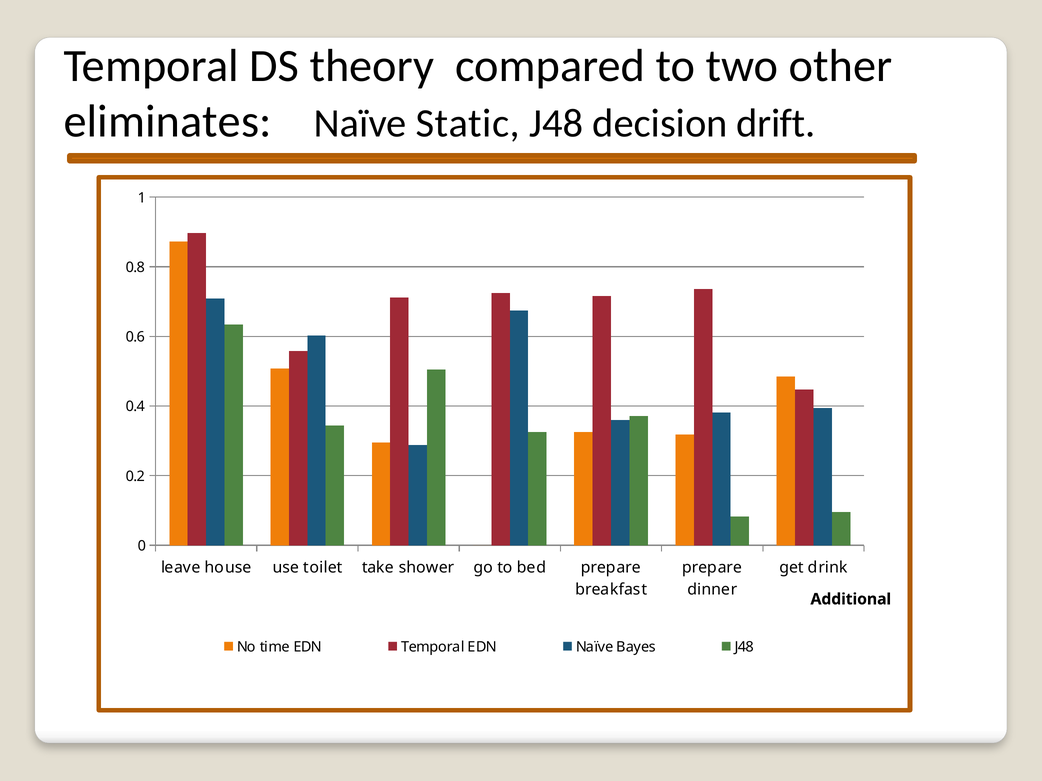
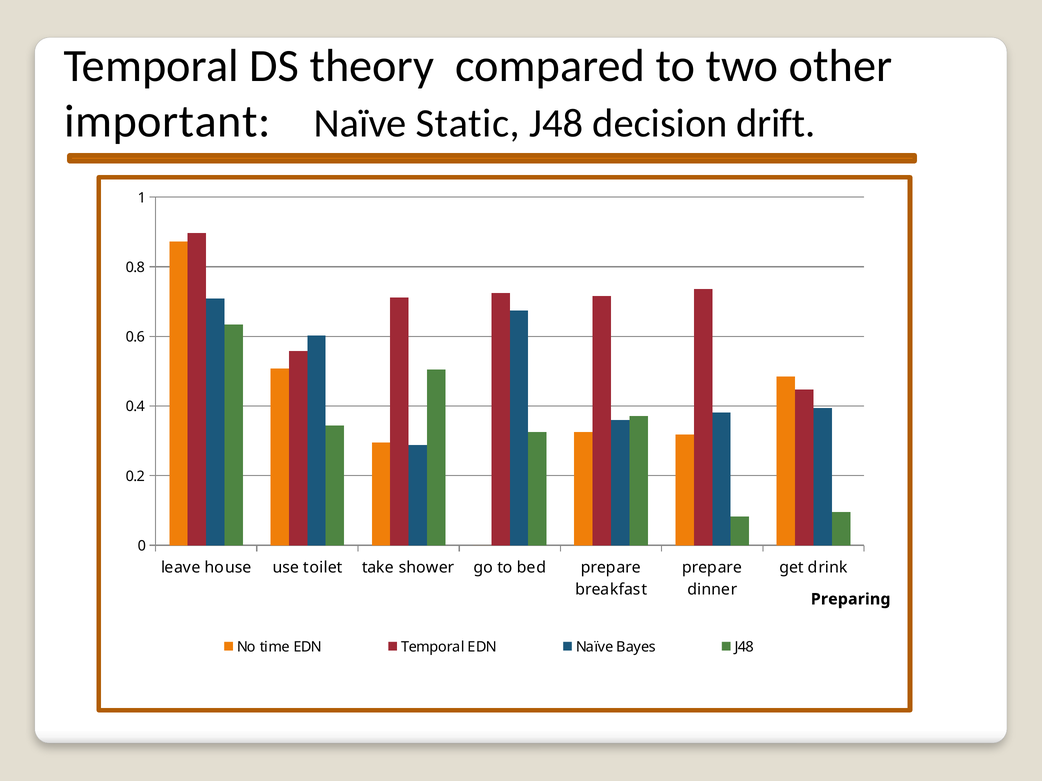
eliminates: eliminates -> important (167, 121)
Additional: Additional -> Preparing (851, 600)
